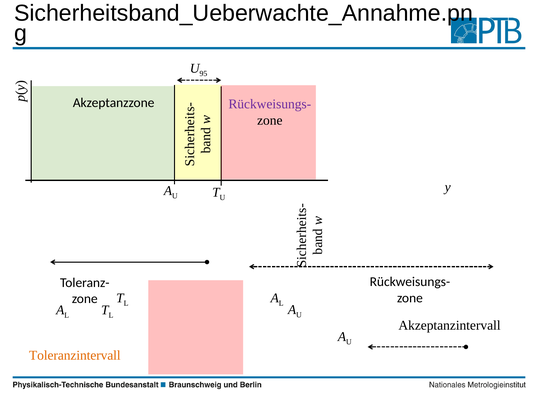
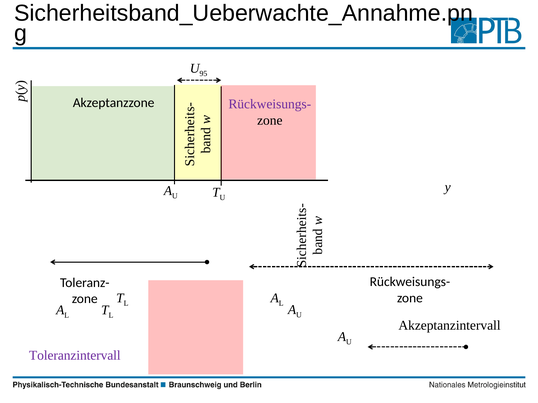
Toleranzintervall colour: orange -> purple (75, 356)
